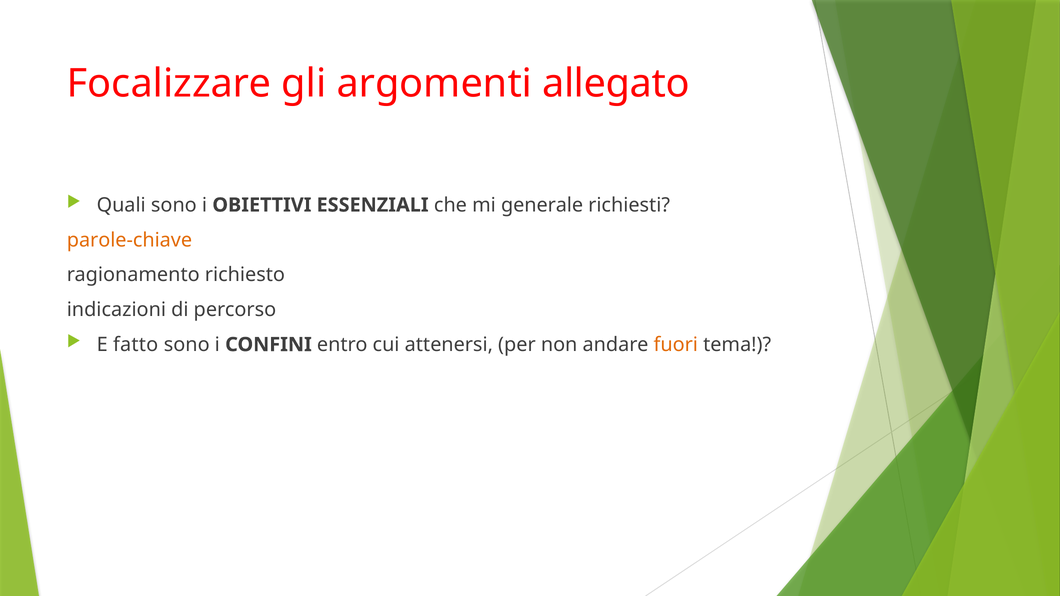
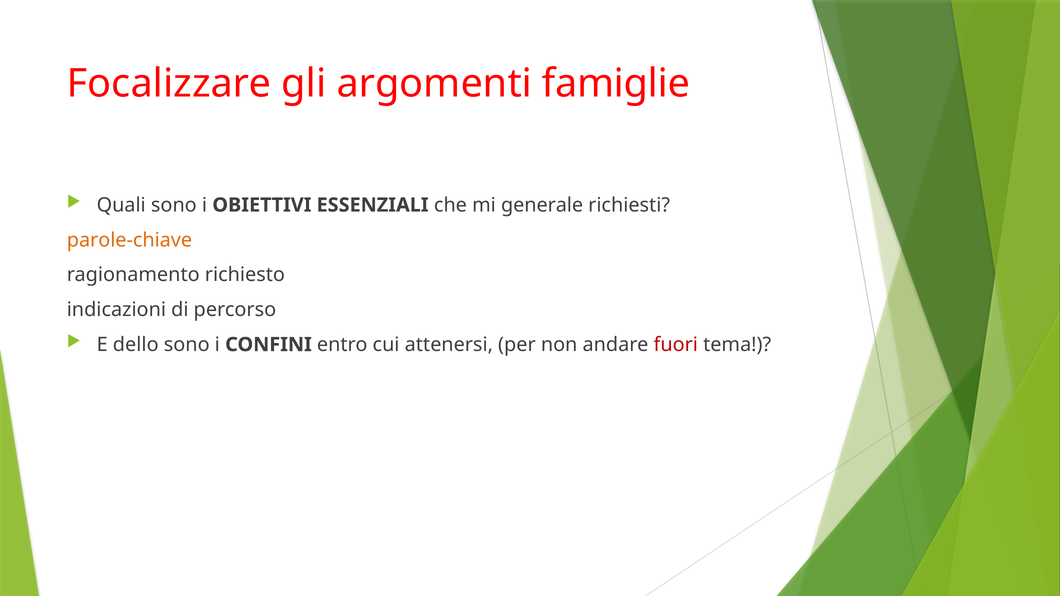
allegato: allegato -> famiglie (616, 84)
fatto: fatto -> dello (136, 345)
fuori colour: orange -> red (676, 345)
